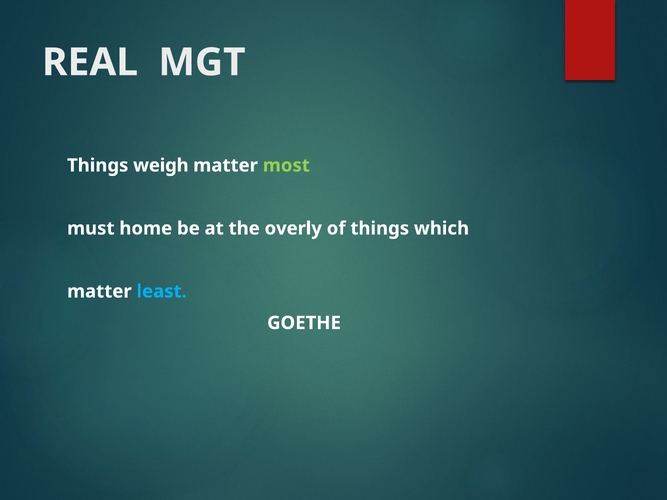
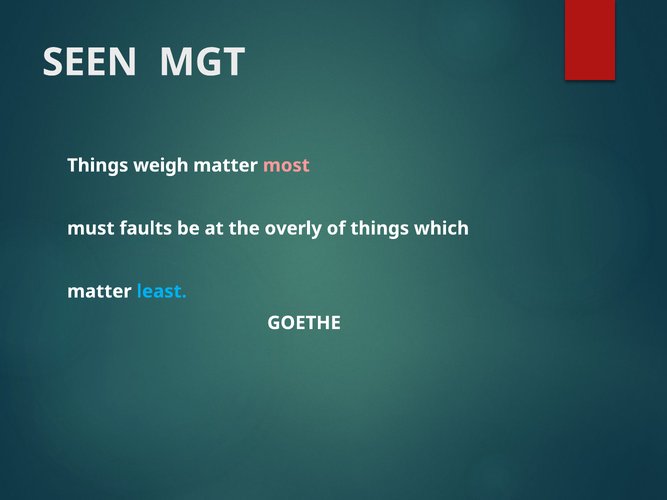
REAL: REAL -> SEEN (90, 62)
most colour: light green -> pink (286, 166)
home: home -> faults (146, 229)
